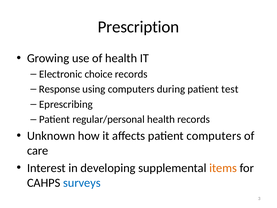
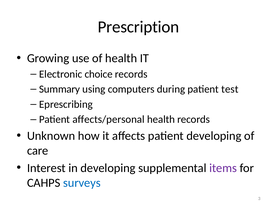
Response: Response -> Summary (60, 89)
regular/personal: regular/personal -> affects/personal (109, 119)
patient computers: computers -> developing (214, 136)
items colour: orange -> purple (223, 168)
